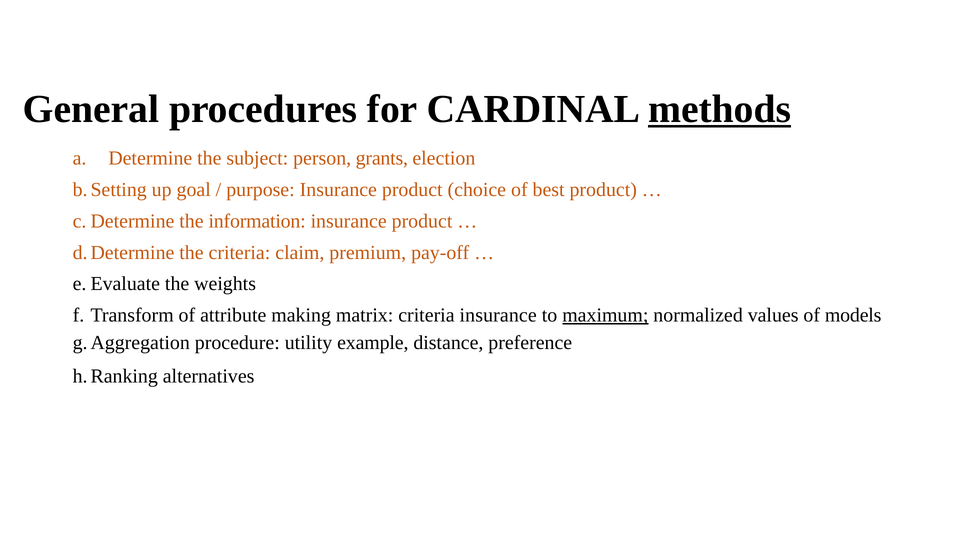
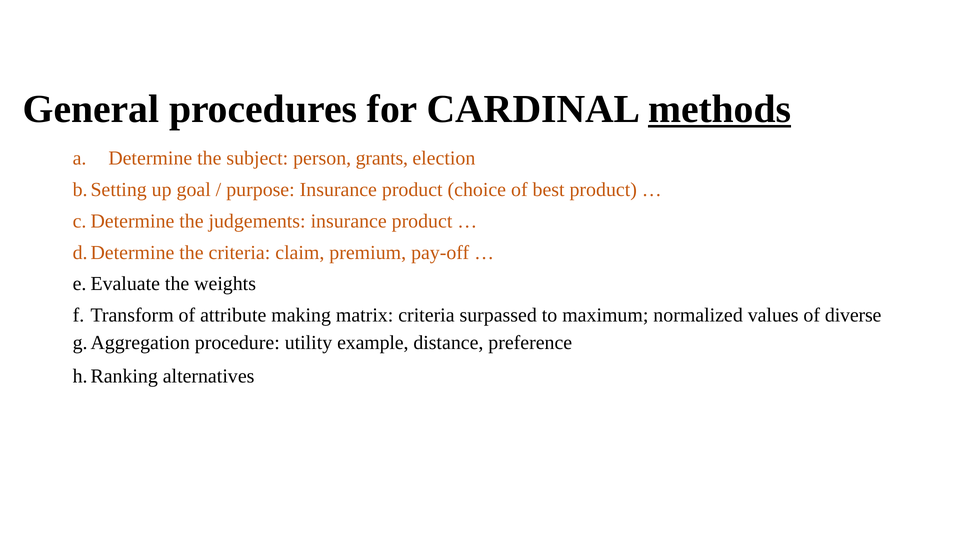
information: information -> judgements (257, 221)
criteria insurance: insurance -> surpassed (498, 315)
maximum underline: present -> none (605, 315)
models: models -> diverse (853, 315)
